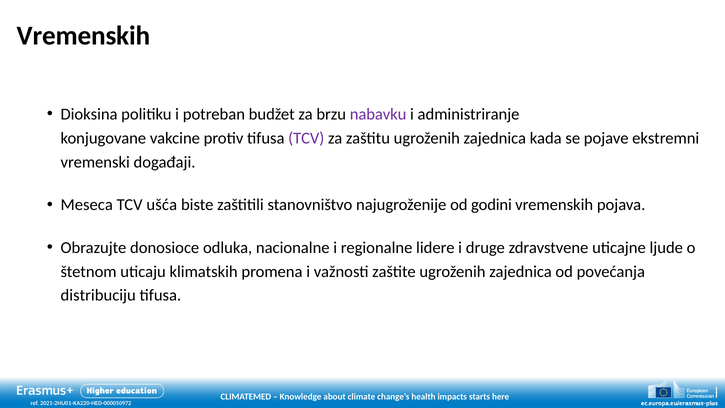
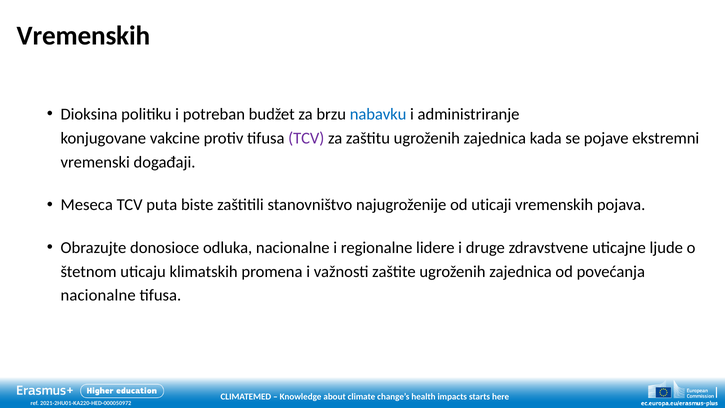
nabavku colour: purple -> blue (378, 114)
ušća: ušća -> puta (162, 205)
godini: godini -> uticaji (491, 205)
distribuciju: distribuciju -> nacionalne (98, 295)
